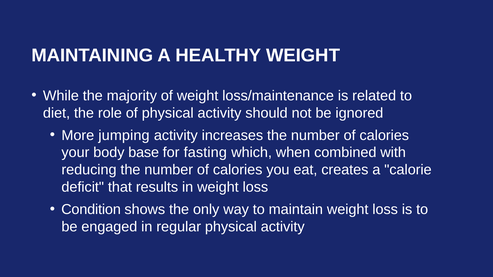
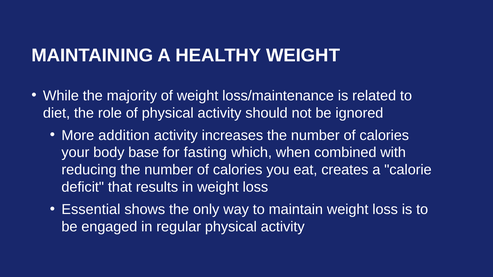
jumping: jumping -> addition (124, 135)
Condition: Condition -> Essential (91, 210)
